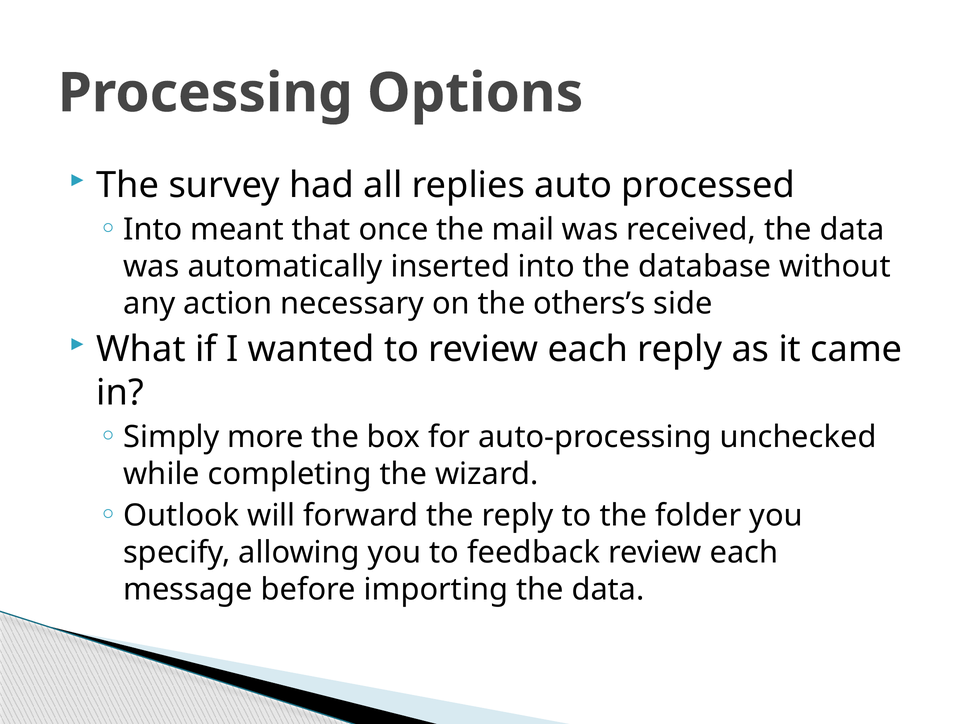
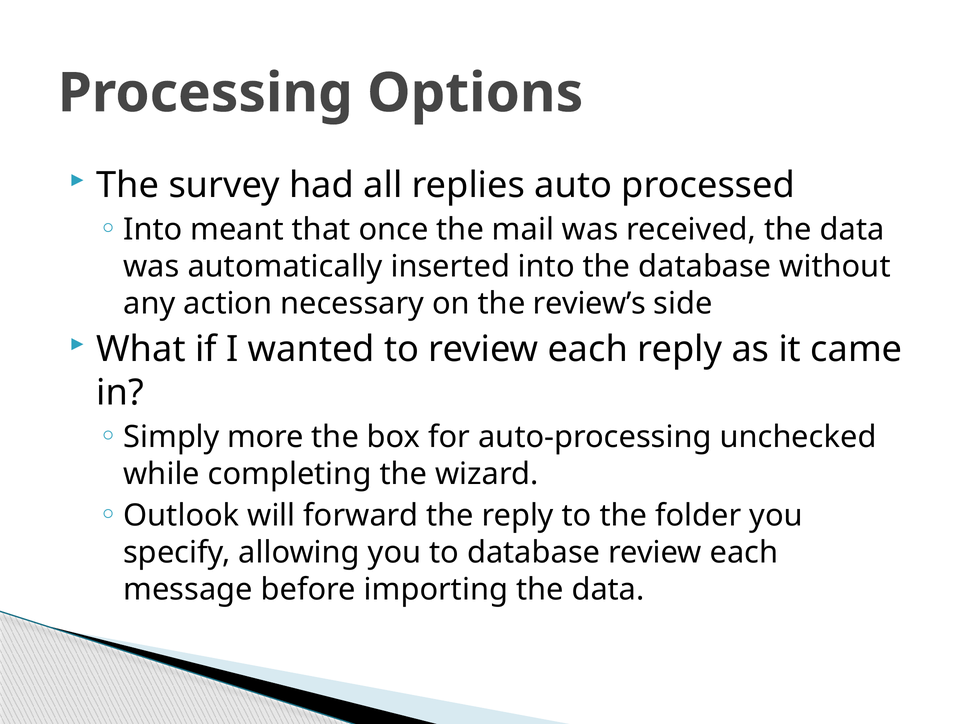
others’s: others’s -> review’s (590, 303)
to feedback: feedback -> database (534, 552)
